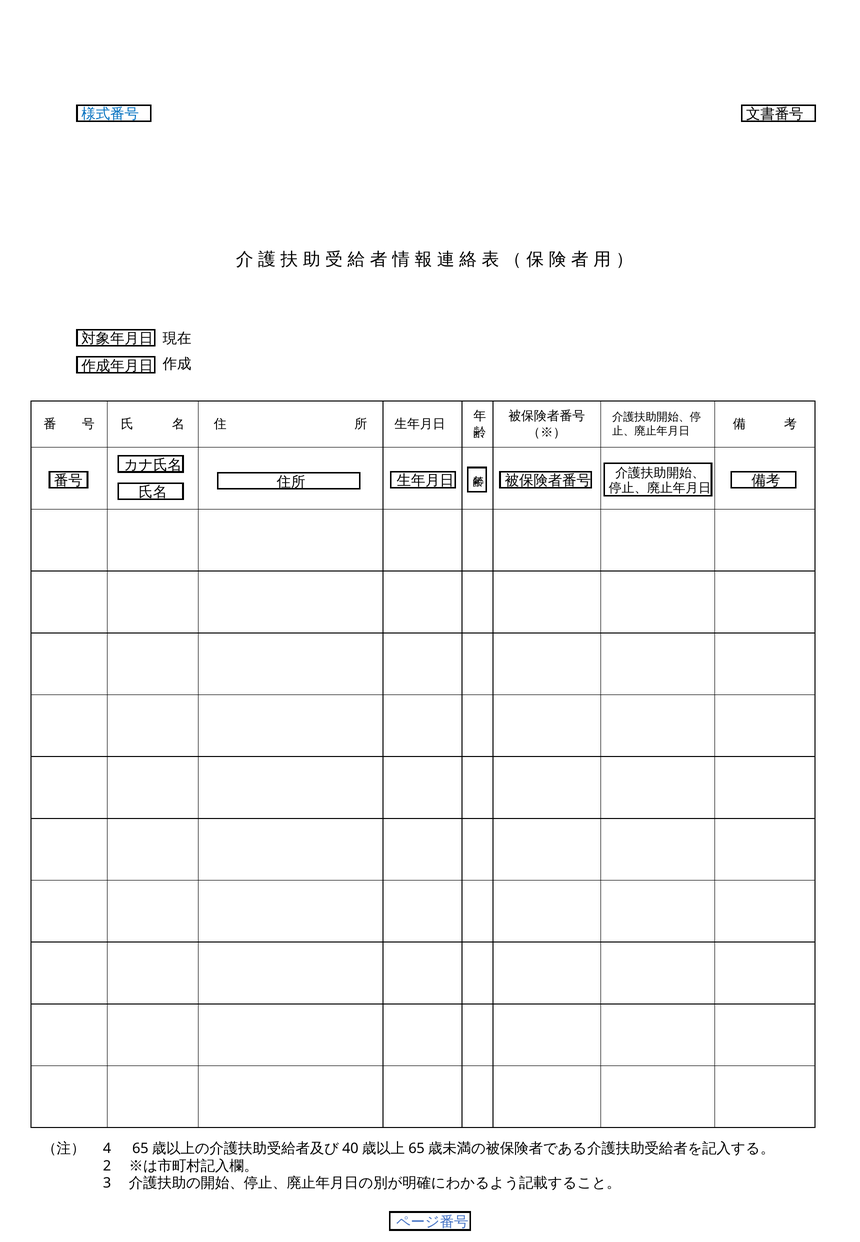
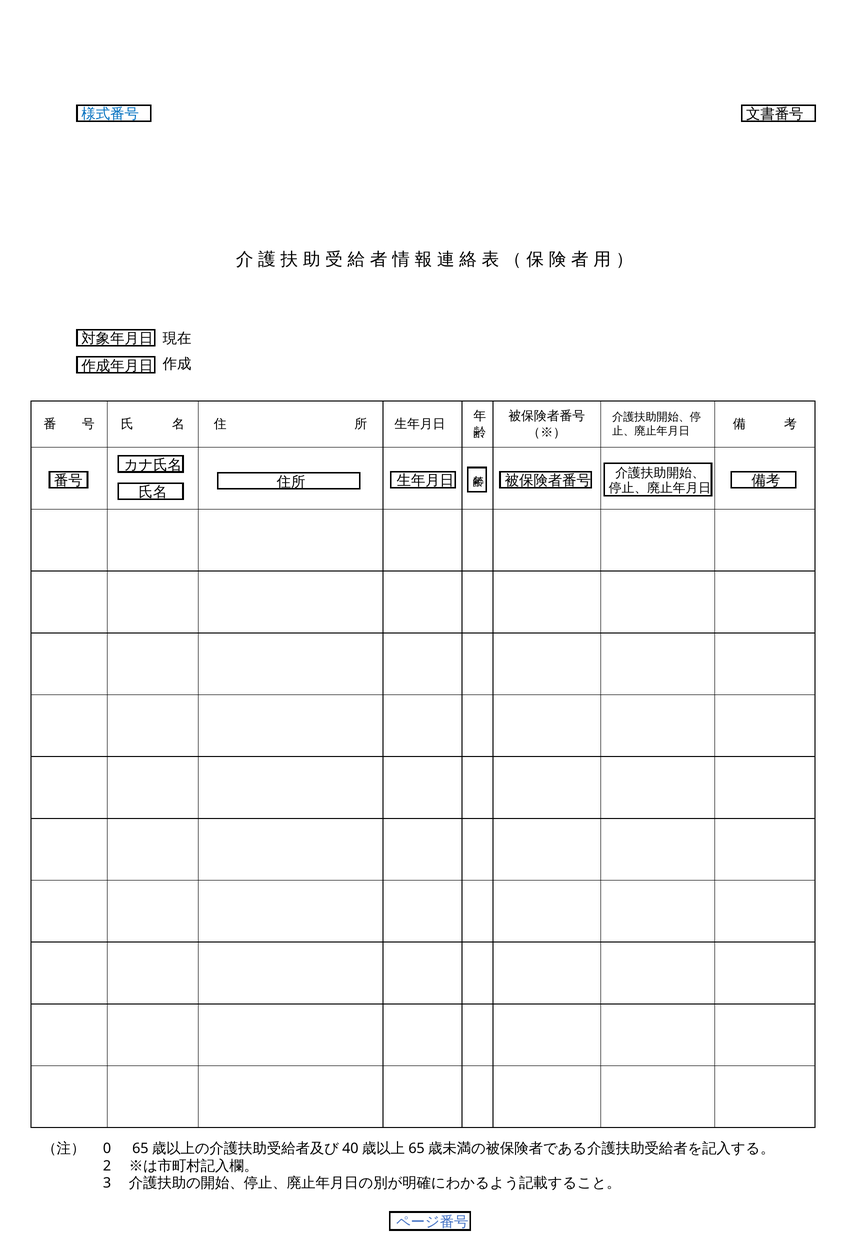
4: 4 -> 0 (107, 1149)
